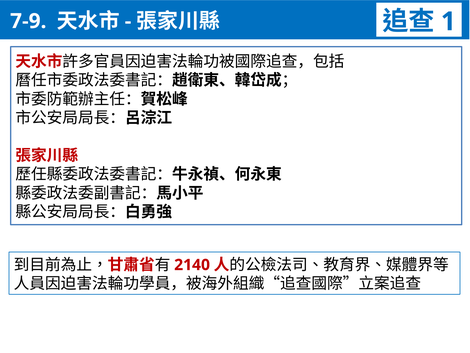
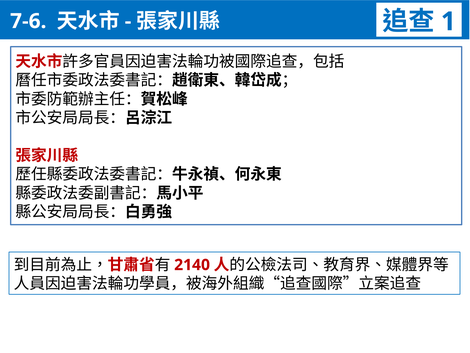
7-9: 7-9 -> 7-6 (28, 21)
